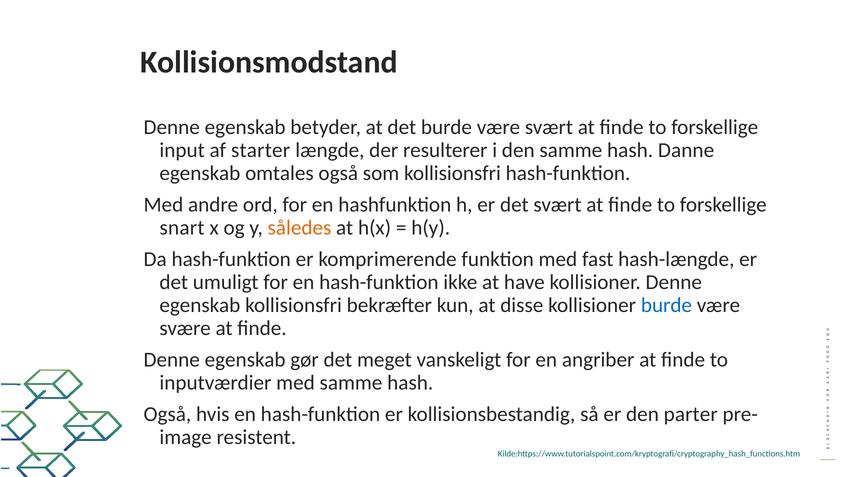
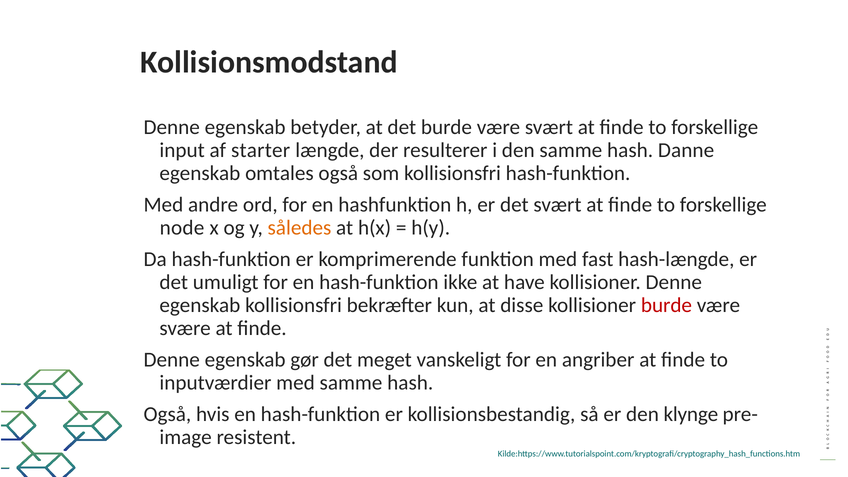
snart: snart -> node (182, 228)
burde colour: blue -> red (666, 305)
parter: parter -> klynge (691, 414)
